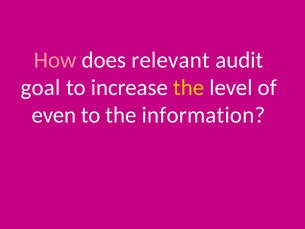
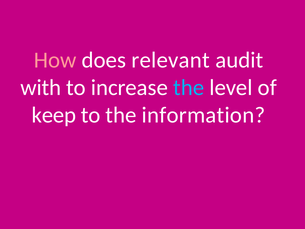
goal: goal -> with (41, 88)
the colour: yellow -> light blue (189, 88)
even: even -> keep (54, 115)
